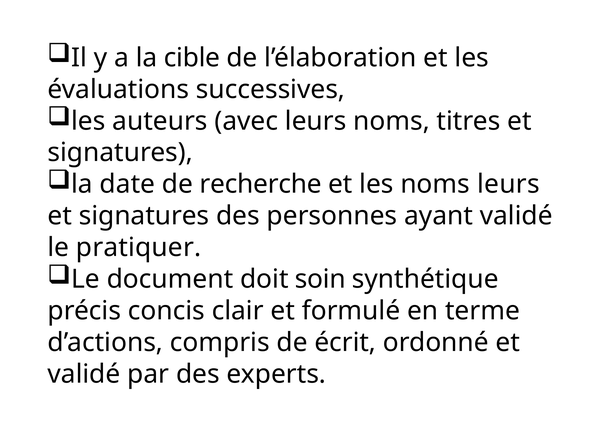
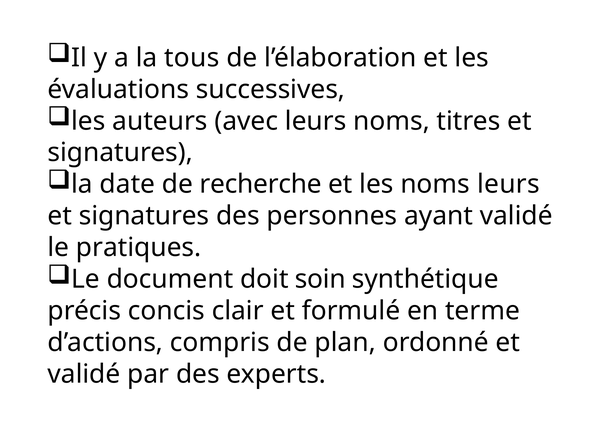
cible: cible -> tous (192, 58)
pratiquer: pratiquer -> pratiques (139, 247)
écrit: écrit -> plan (345, 342)
